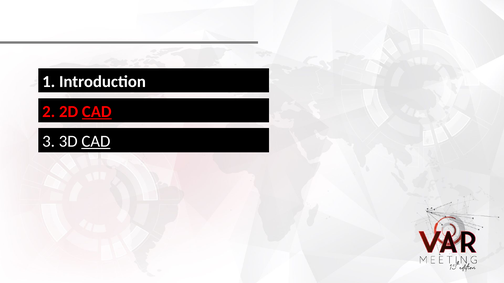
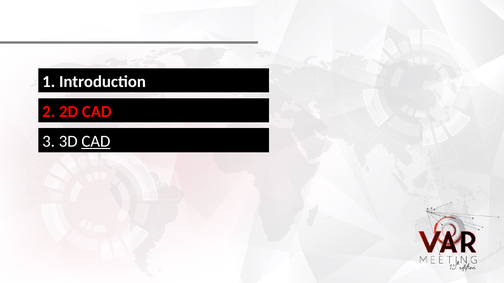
CAD underline: present -> none (97, 112)
